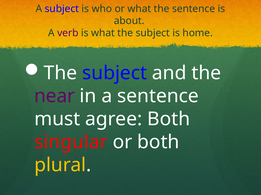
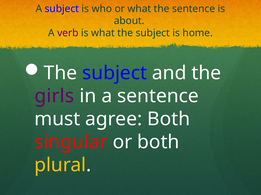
near: near -> girls (54, 96)
